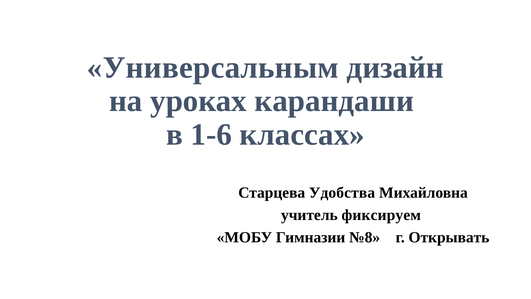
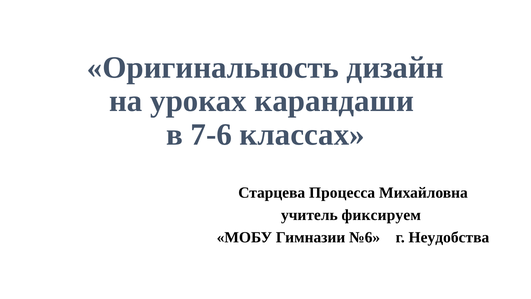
Универсальным: Универсальным -> Оригинальность (213, 67)
1-6: 1-6 -> 7-6 (211, 134)
Удобства: Удобства -> Процесса (342, 193)
№8: №8 -> №6 (365, 237)
Открывать: Открывать -> Неудобства (449, 237)
